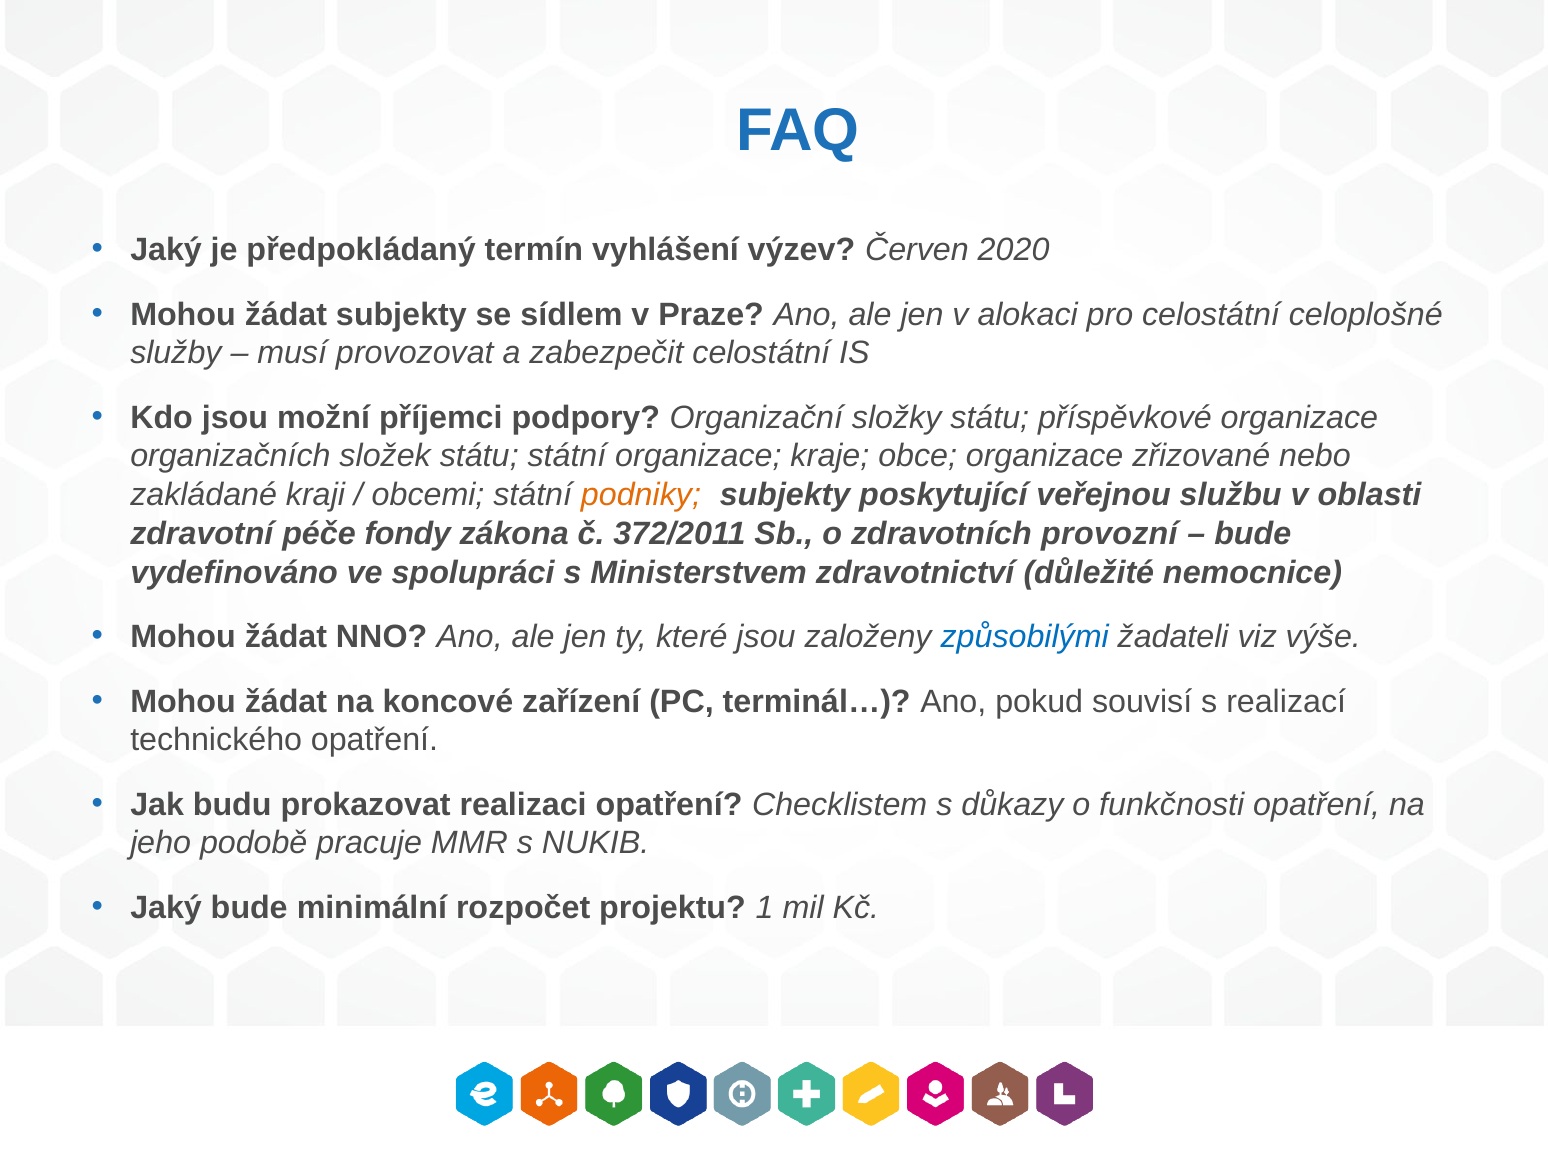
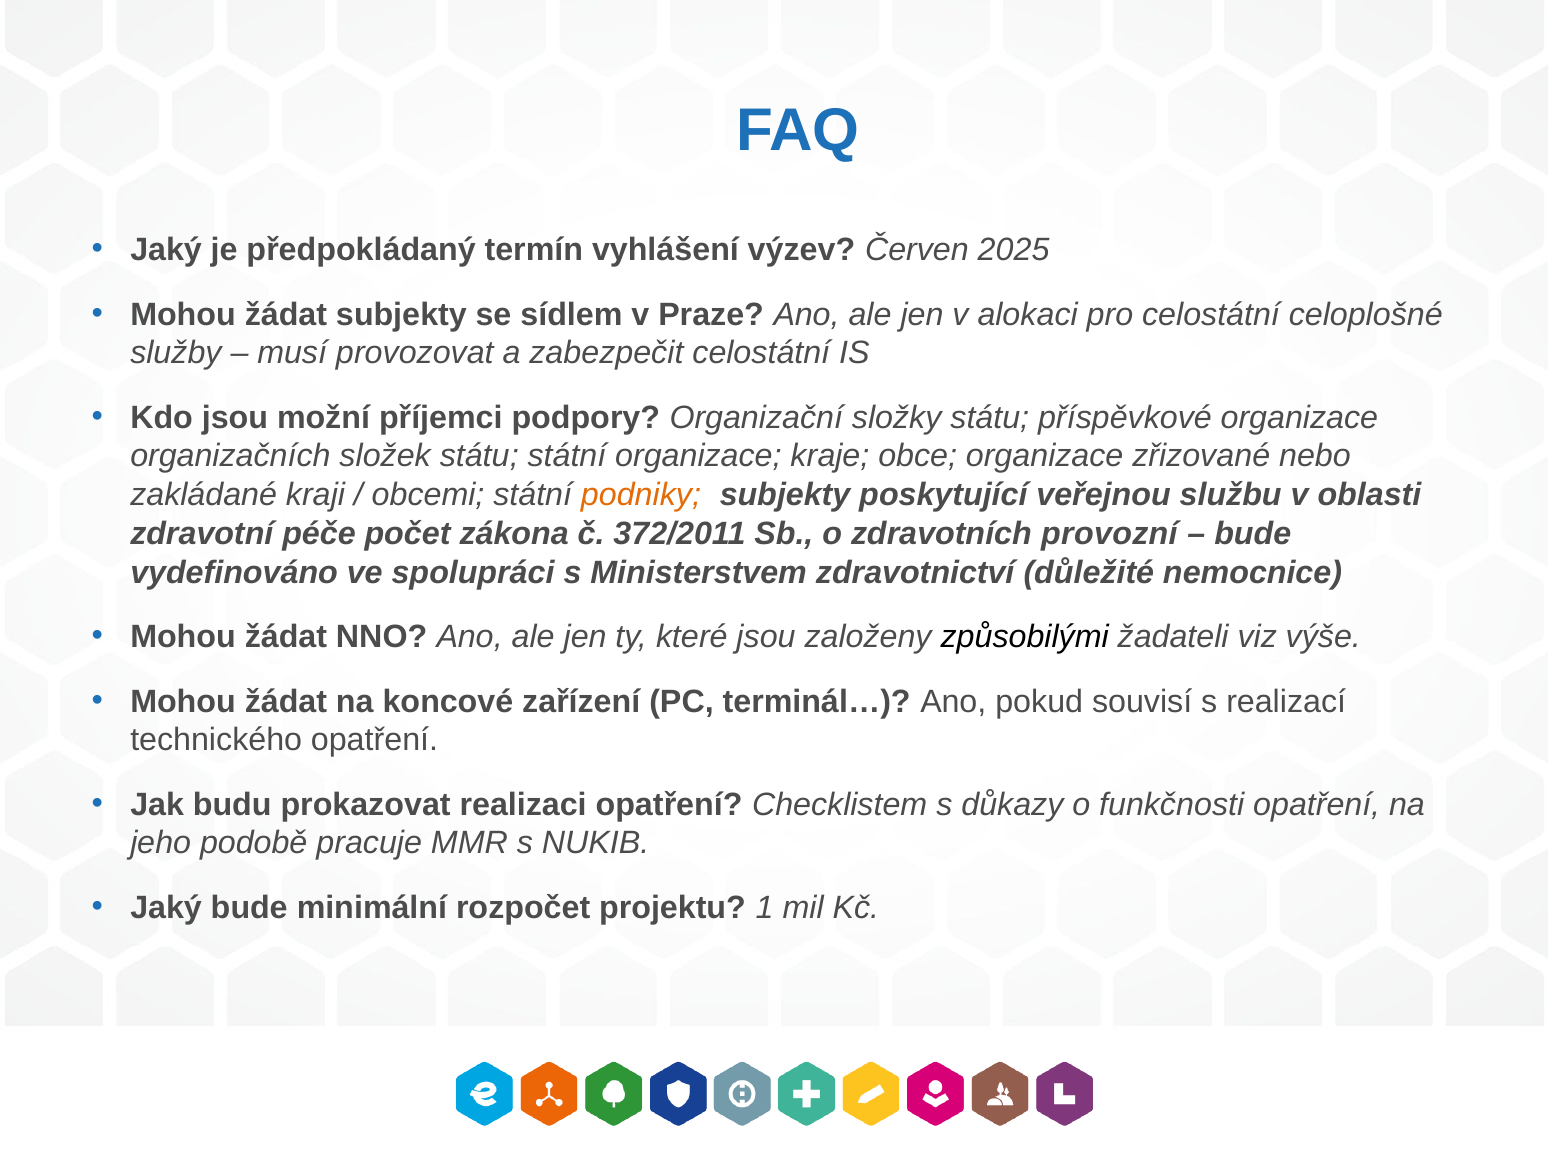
2020: 2020 -> 2025 (1014, 250)
fondy: fondy -> počet (408, 534)
způsobilými colour: blue -> black (1025, 637)
